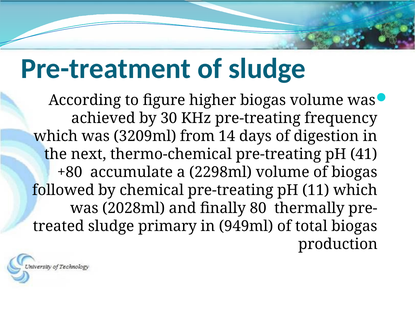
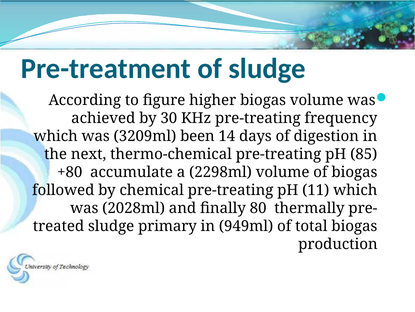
from: from -> been (197, 136)
41: 41 -> 85 (364, 154)
